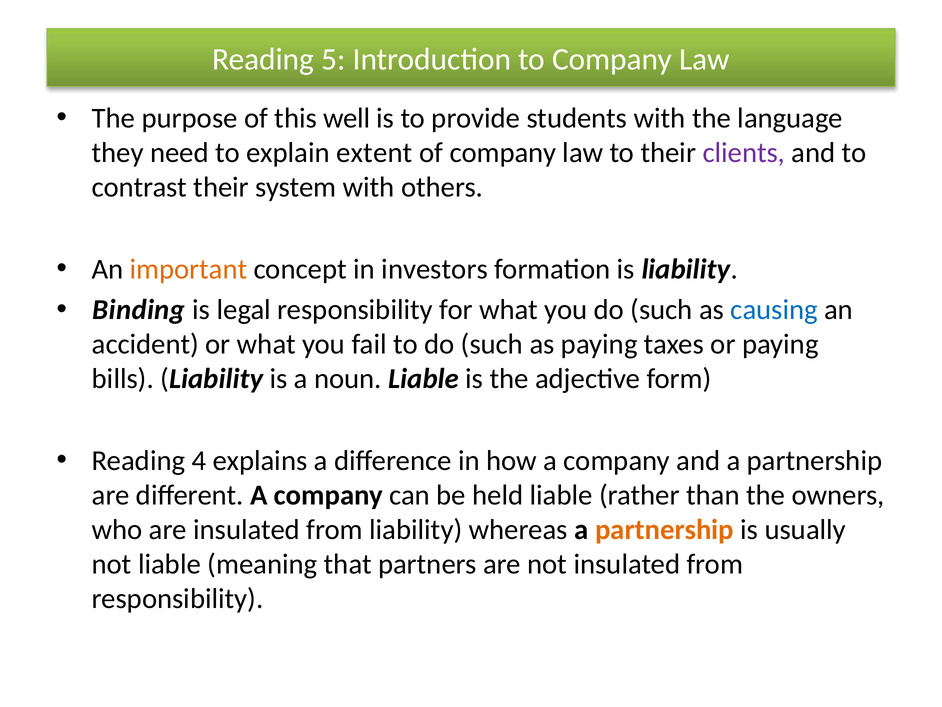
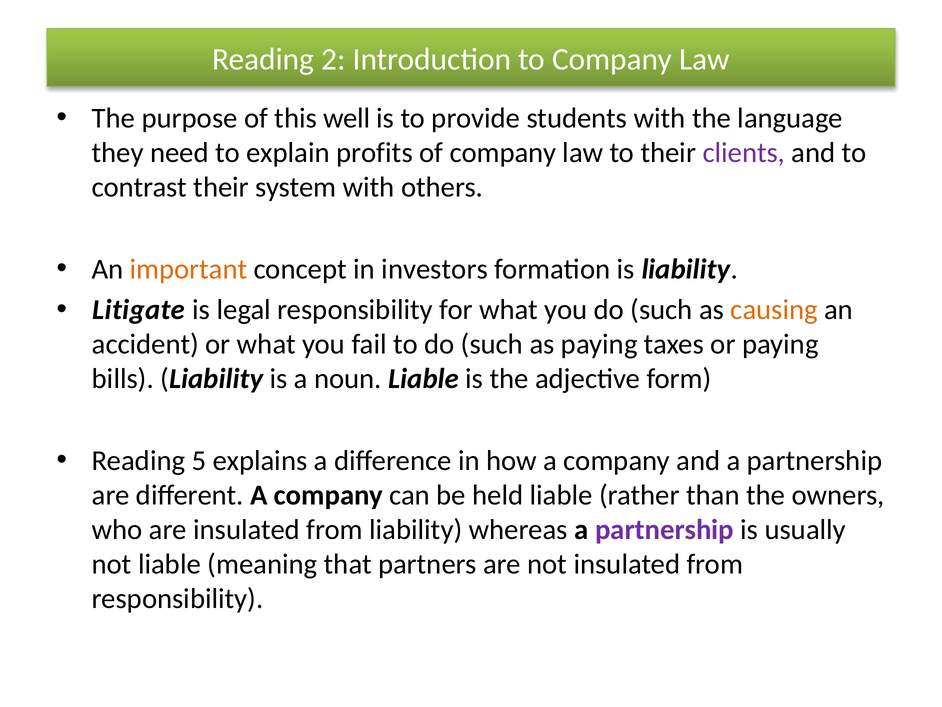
5: 5 -> 2 (333, 60)
extent: extent -> profits (374, 153)
Binding: Binding -> Litigate (139, 310)
causing colour: blue -> orange (774, 310)
4: 4 -> 5 (199, 460)
partnership colour: orange -> purple (664, 529)
